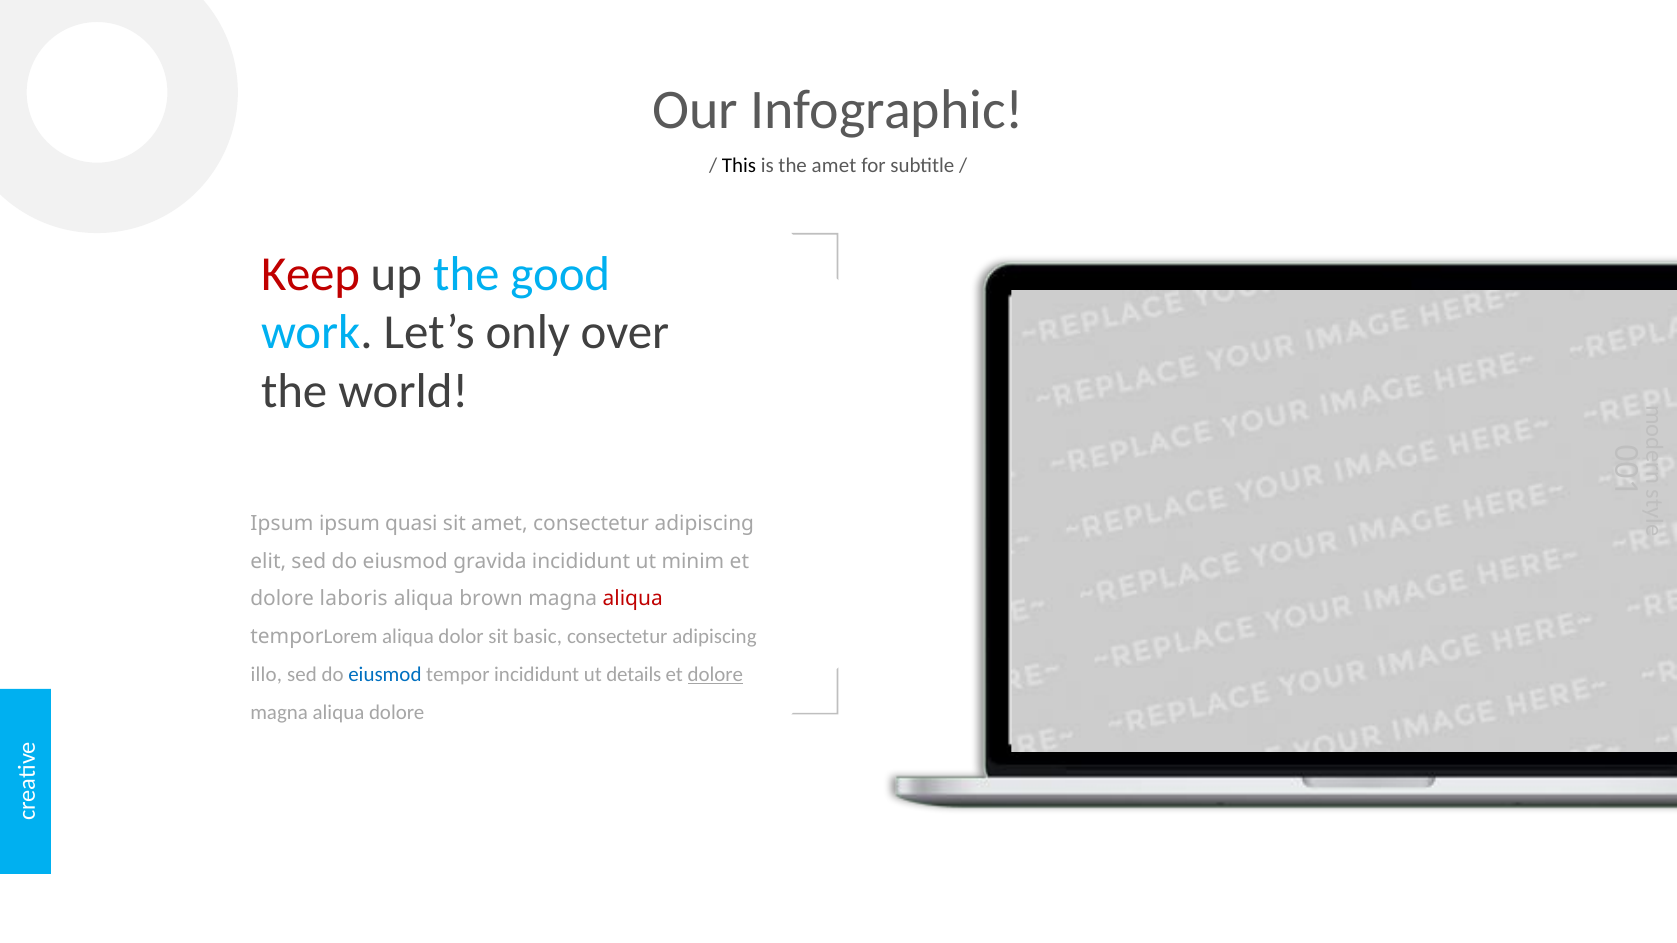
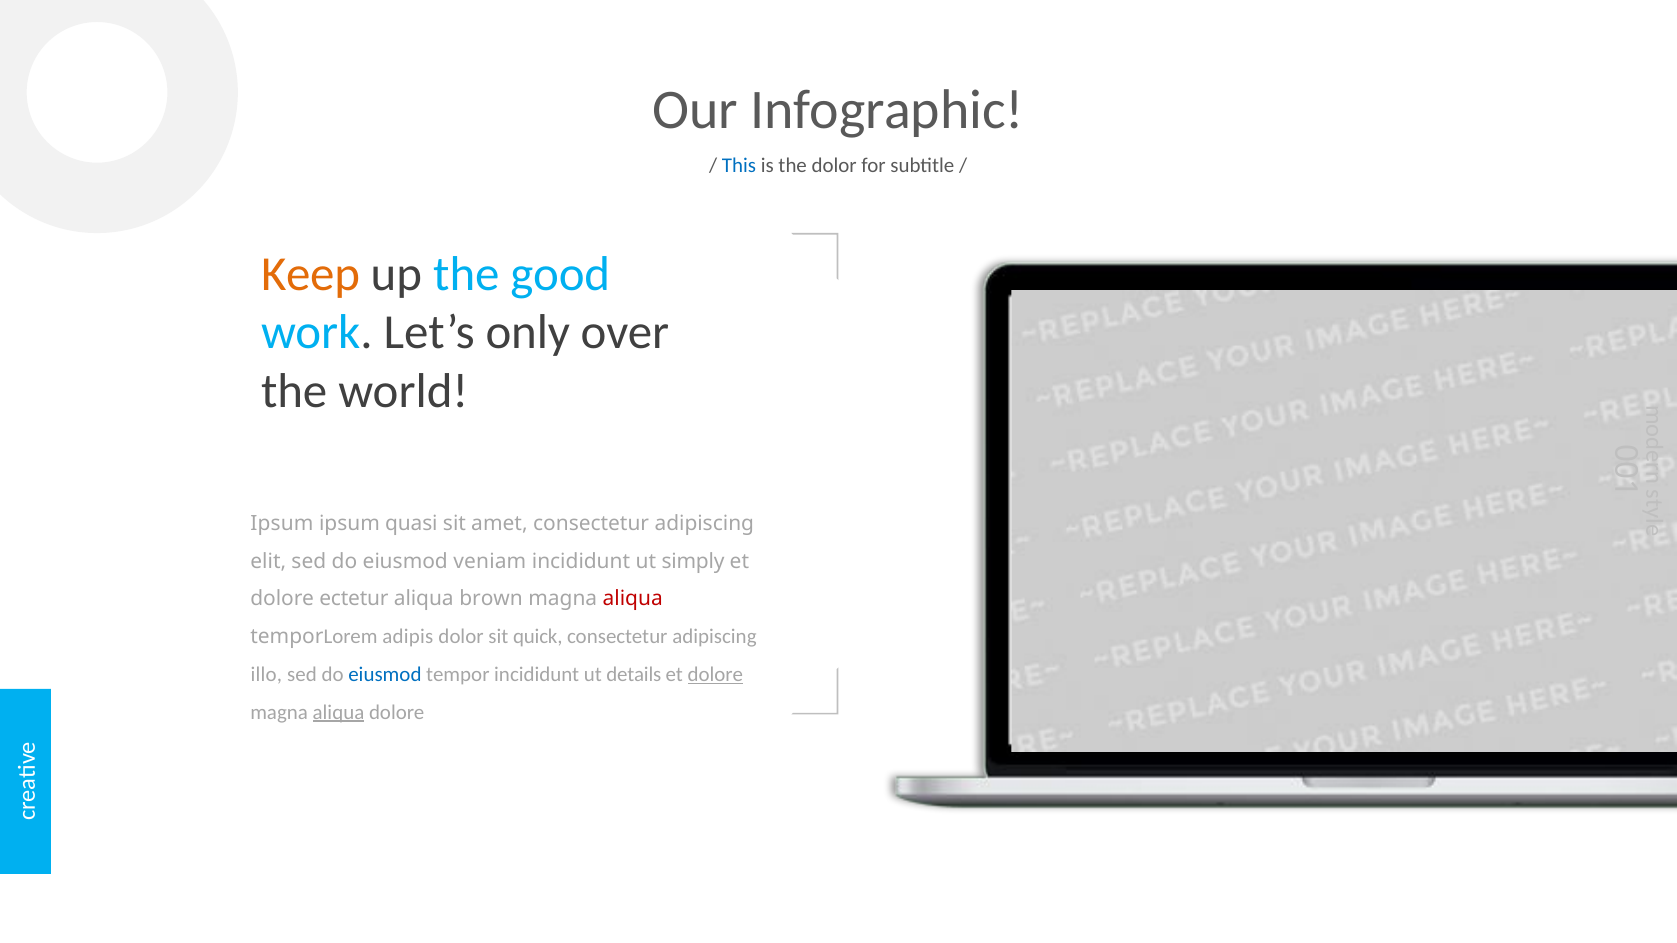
This colour: black -> blue (739, 166)
the amet: amet -> dolor (834, 166)
Keep colour: red -> orange (311, 274)
gravida: gravida -> veniam (490, 561)
minim: minim -> simply (693, 561)
laboris: laboris -> ectetur (354, 599)
temporLorem aliqua: aliqua -> adipis (408, 637)
basic: basic -> quick (538, 637)
aliqua underline: none -> present (338, 712)
